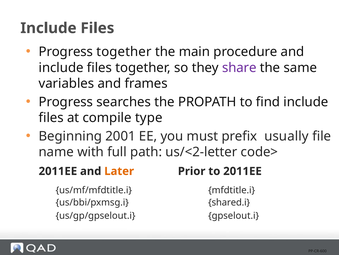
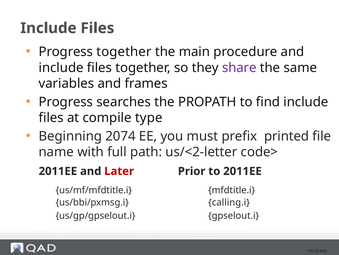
2001: 2001 -> 2074 (121, 136)
usually: usually -> printed (287, 136)
Later colour: orange -> red (119, 171)
shared.i: shared.i -> calling.i (229, 202)
